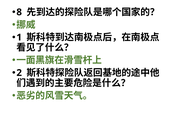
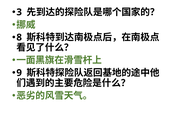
8: 8 -> 3 (19, 12)
1: 1 -> 8 (19, 37)
2: 2 -> 9 (19, 73)
